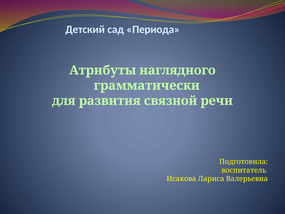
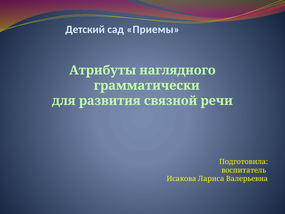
Периода: Периода -> Приемы (153, 29)
